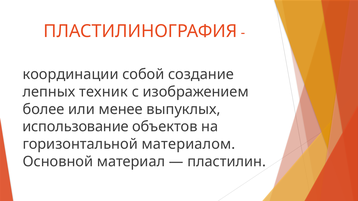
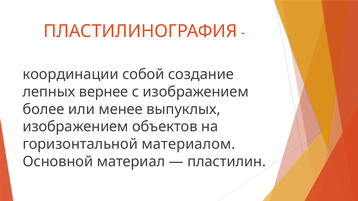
техник: техник -> вернее (104, 92)
использование: использование -> изображением (75, 127)
